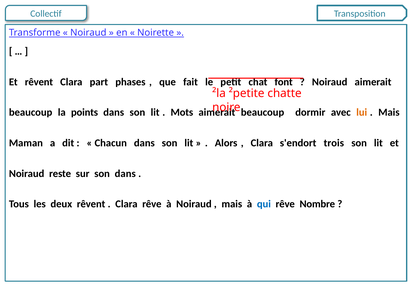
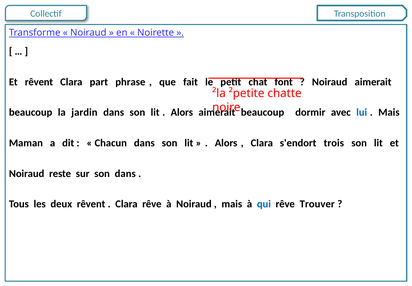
phases: phases -> phrase (130, 82)
points: points -> jardin (84, 112)
Mots: Mots -> Alors (182, 112)
lui colour: orange -> blue (362, 112)
Nombre: Nombre -> Trouver (317, 204)
